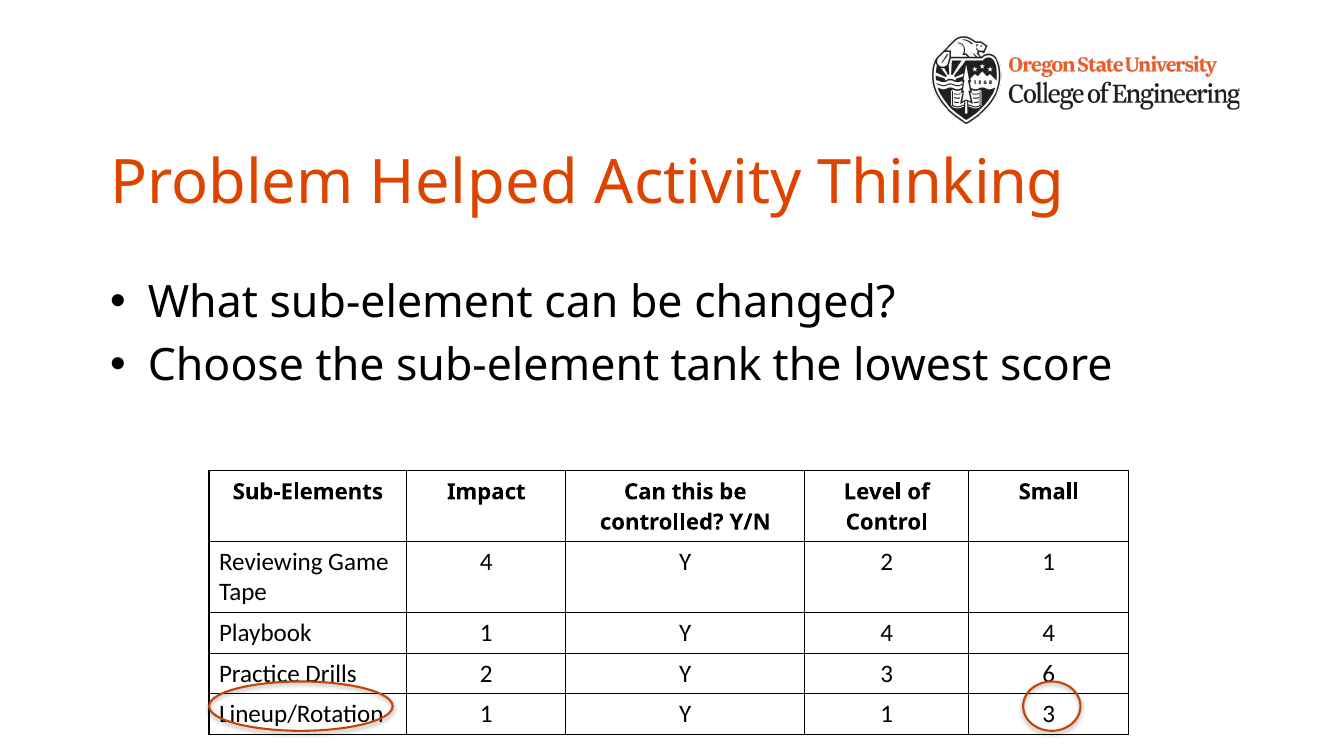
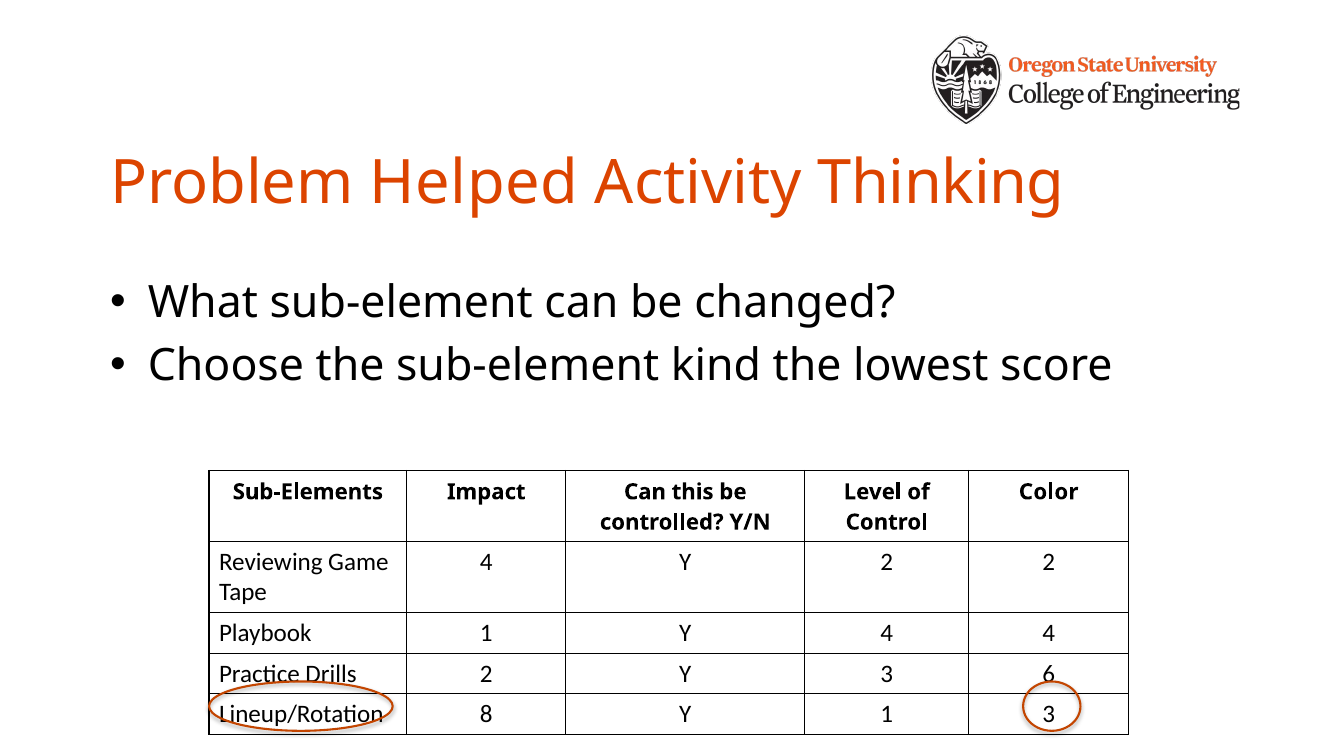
tank: tank -> kind (716, 366)
Small: Small -> Color (1049, 492)
2 1: 1 -> 2 (1049, 562)
1: 1 -> 8 (486, 714)
